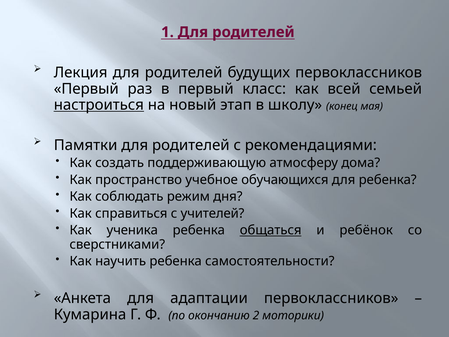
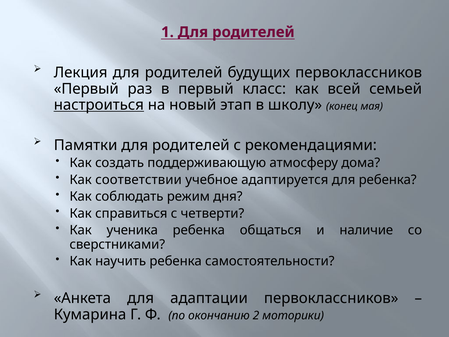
пространство: пространство -> соответствии (139, 180)
обучающихся: обучающихся -> адаптируется (285, 180)
учителей: учителей -> четверти (212, 213)
общаться underline: present -> none (271, 230)
ребёнок: ребёнок -> наличие (366, 230)
